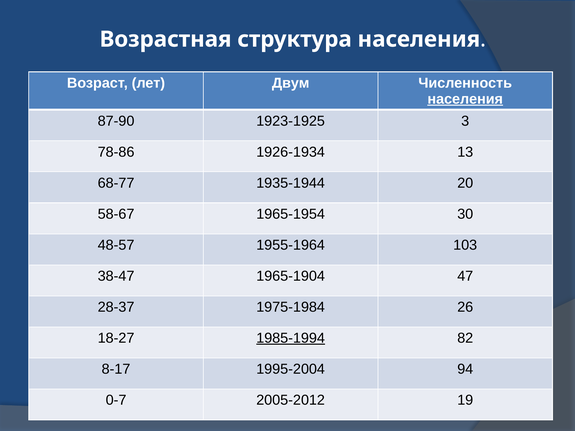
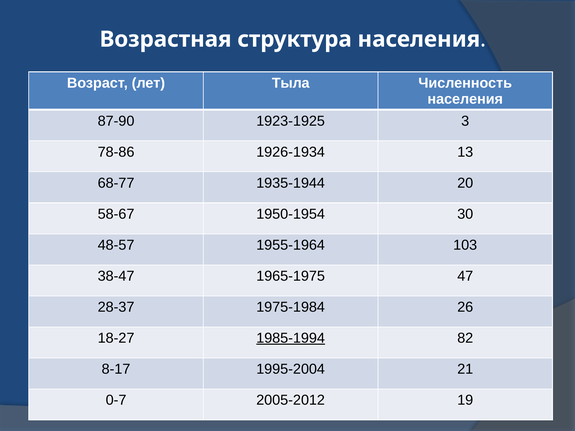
Двум: Двум -> Тыла (291, 83)
населения underline: present -> none (465, 99)
1965-1954: 1965-1954 -> 1950-1954 (291, 214)
1965-1904: 1965-1904 -> 1965-1975 (291, 276)
94: 94 -> 21 (465, 369)
